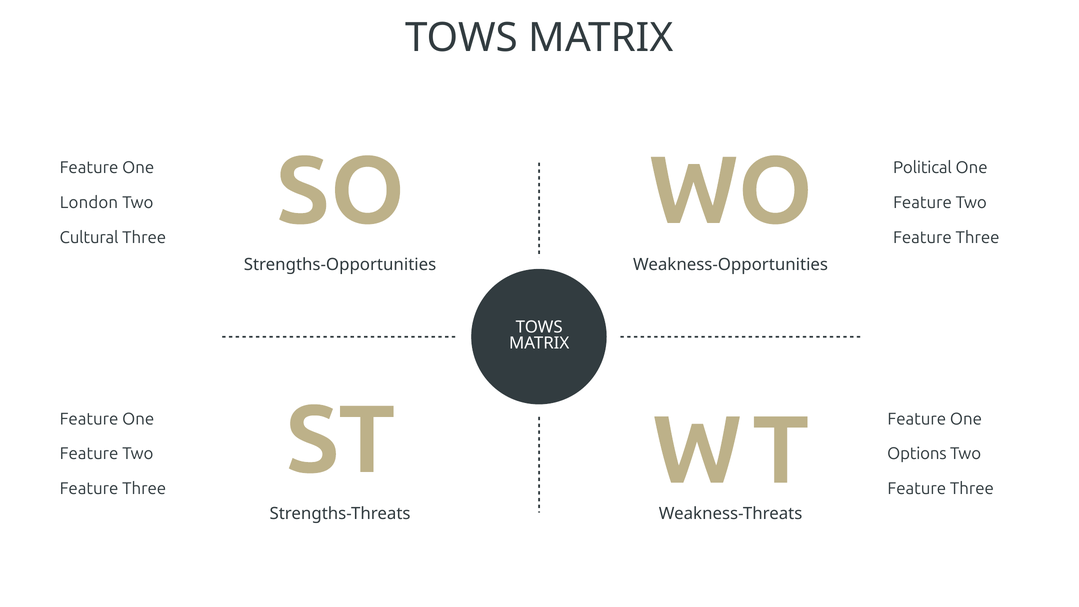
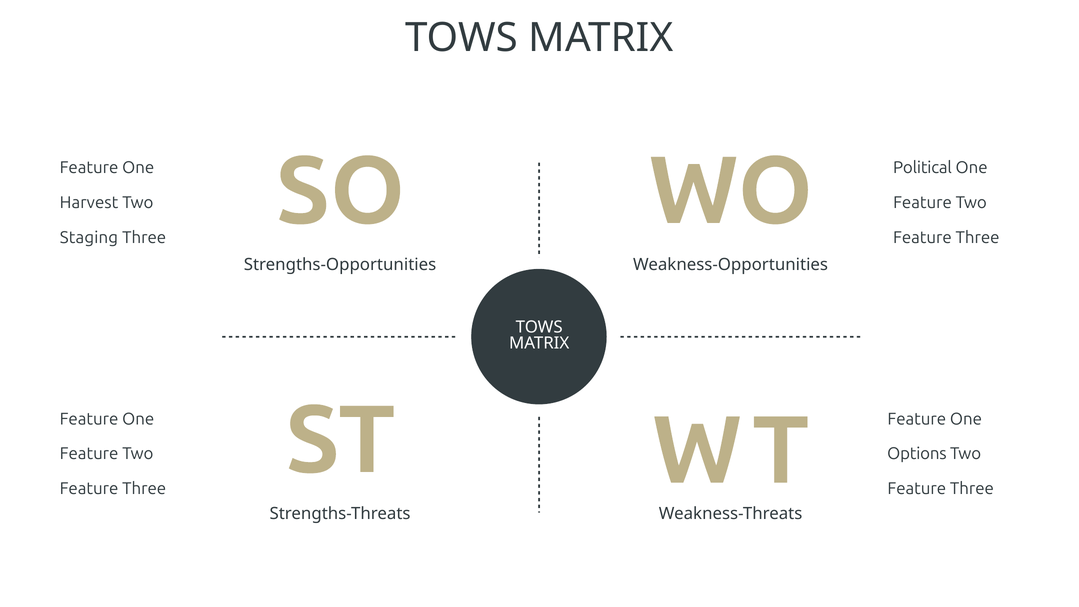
London: London -> Harvest (89, 203)
Cultural: Cultural -> Staging (89, 237)
